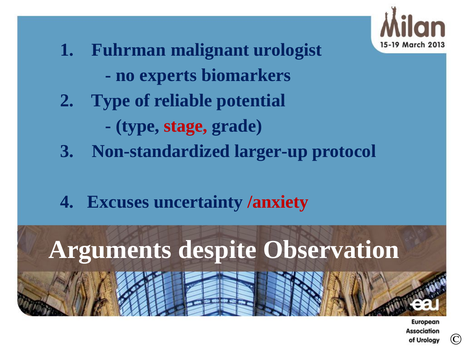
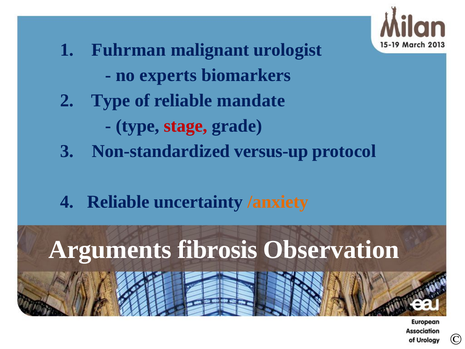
potential: potential -> mandate (251, 100)
larger-up: larger-up -> versus-up (271, 151)
4 Excuses: Excuses -> Reliable (118, 202)
/anxiety colour: red -> orange (278, 202)
despite: despite -> fibrosis (218, 249)
